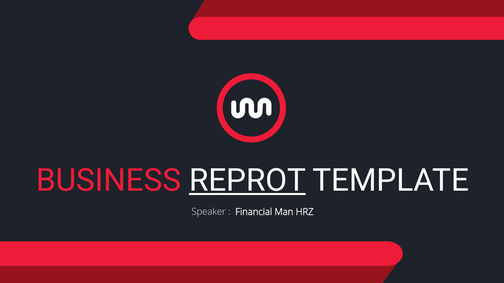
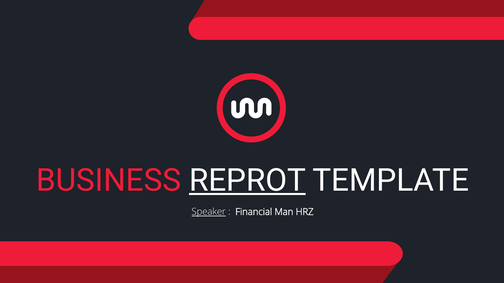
Speaker underline: none -> present (209, 212)
